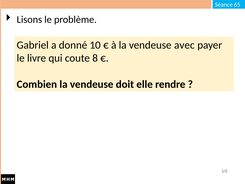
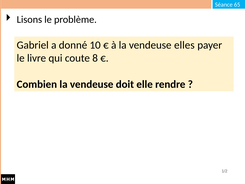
avec: avec -> elles (184, 45)
